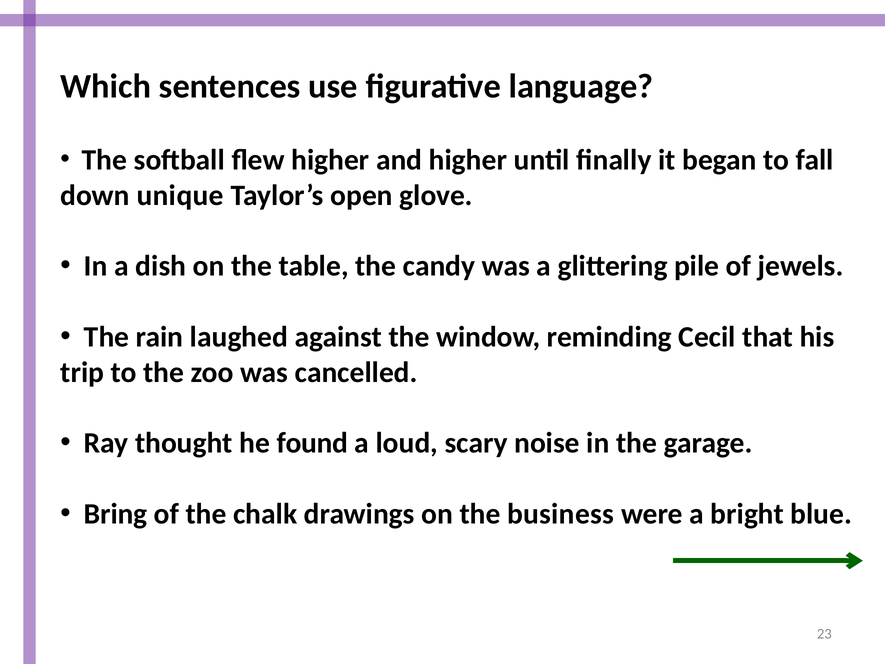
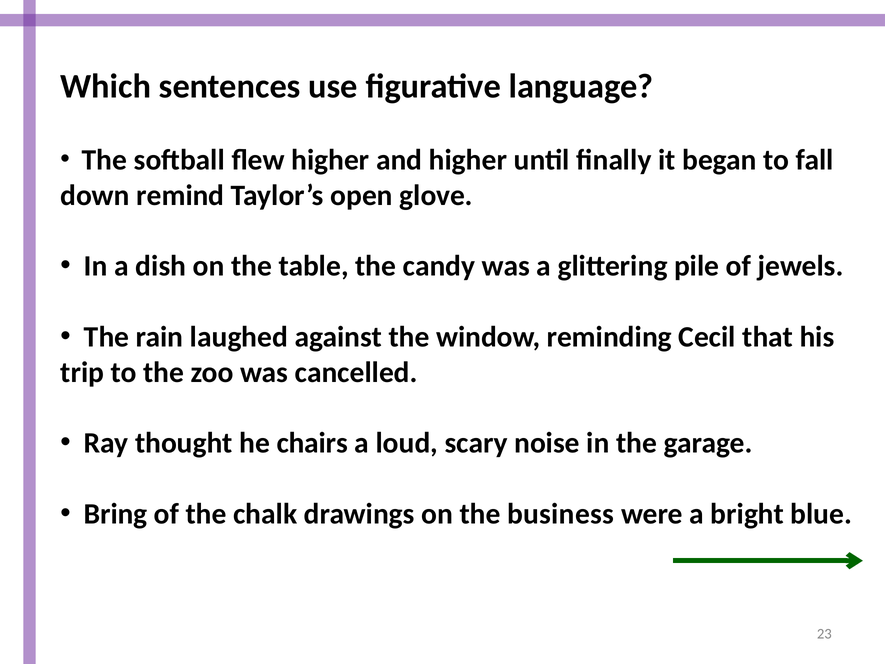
unique: unique -> remind (180, 195)
found: found -> chairs (312, 443)
